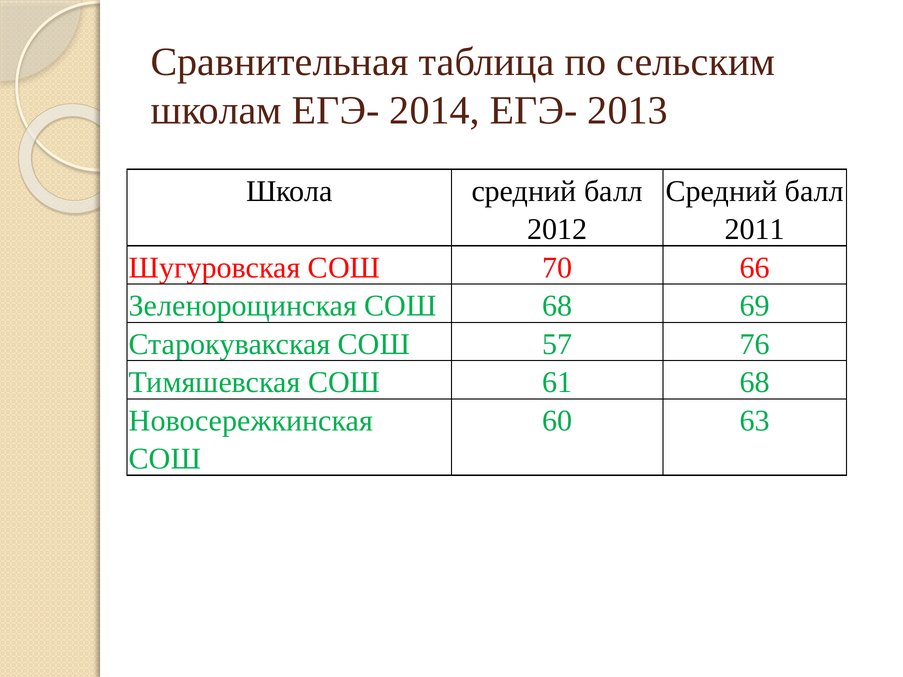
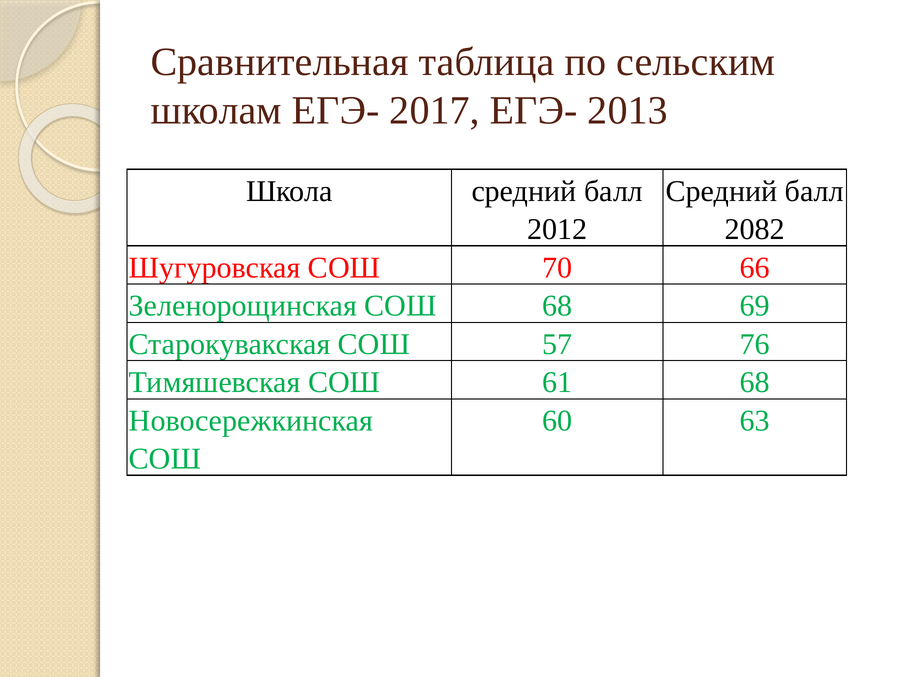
2014: 2014 -> 2017 (435, 110)
2011: 2011 -> 2082 (755, 229)
